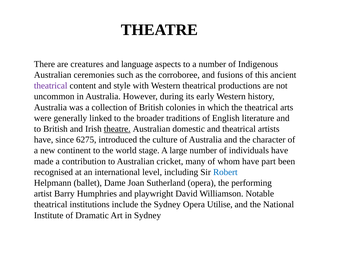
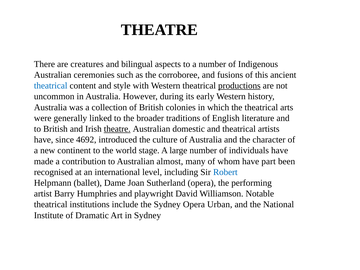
language: language -> bilingual (137, 64)
theatrical colour: purple -> blue (51, 86)
productions underline: none -> present (239, 86)
6275: 6275 -> 4692 (86, 140)
cricket: cricket -> almost (170, 161)
Utilise: Utilise -> Urban (220, 204)
